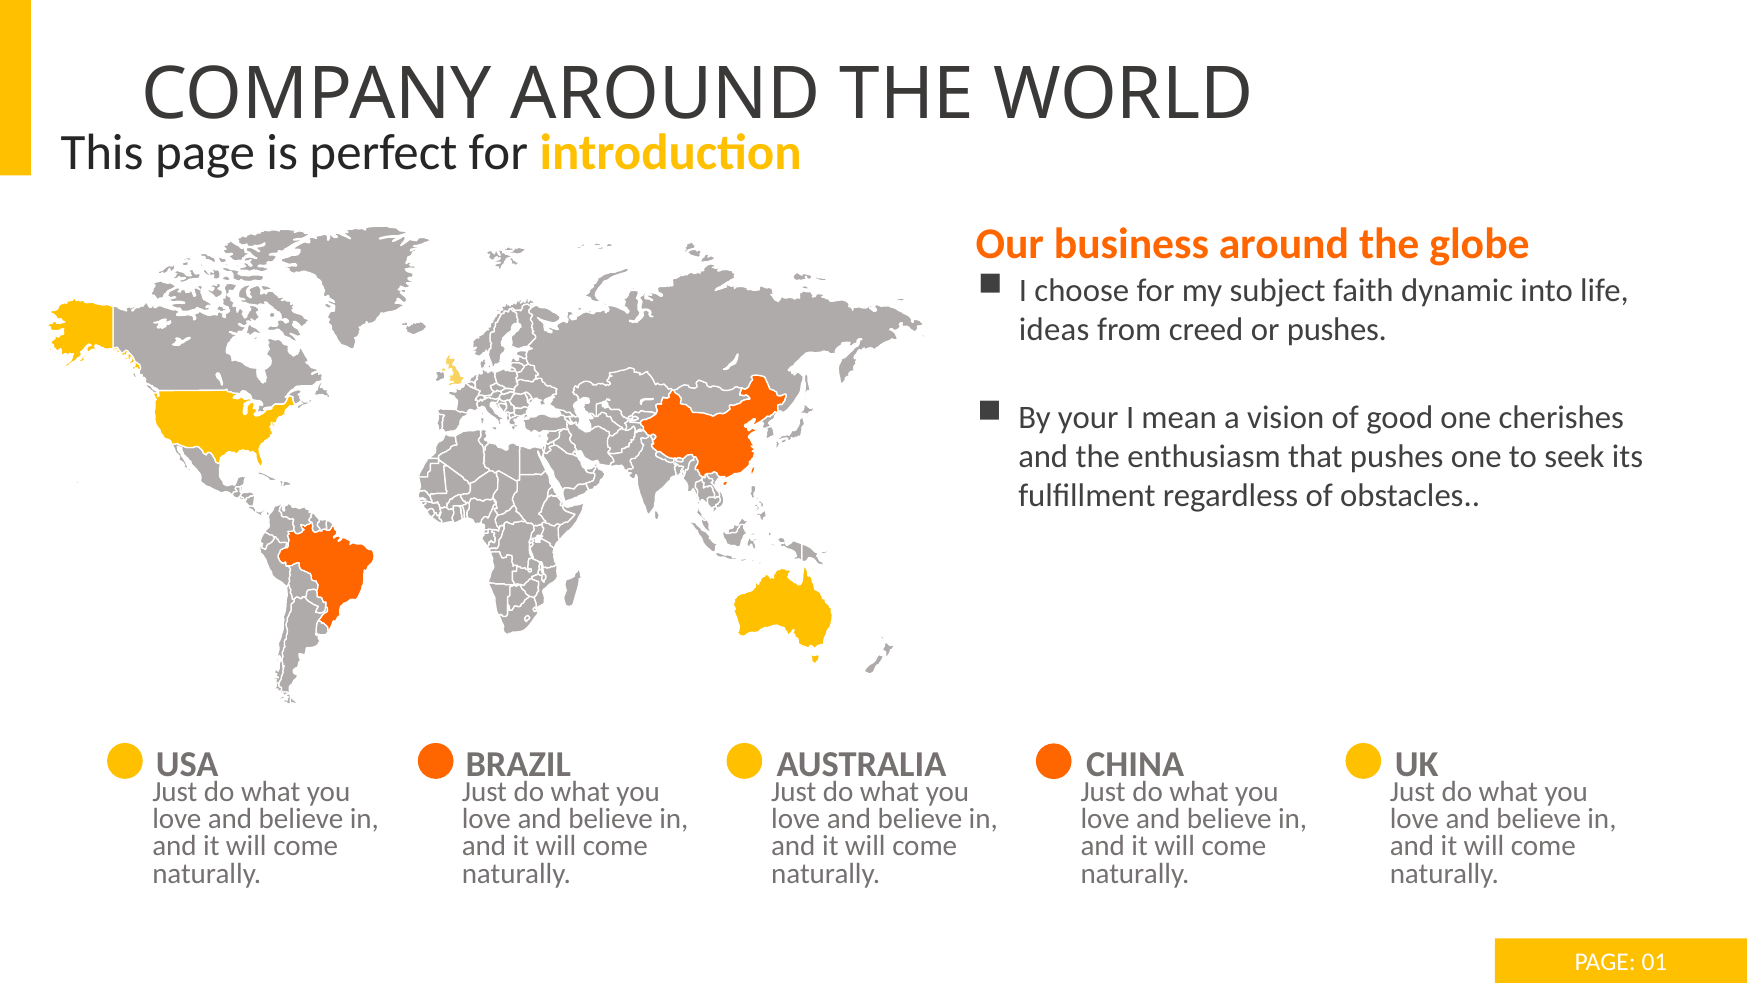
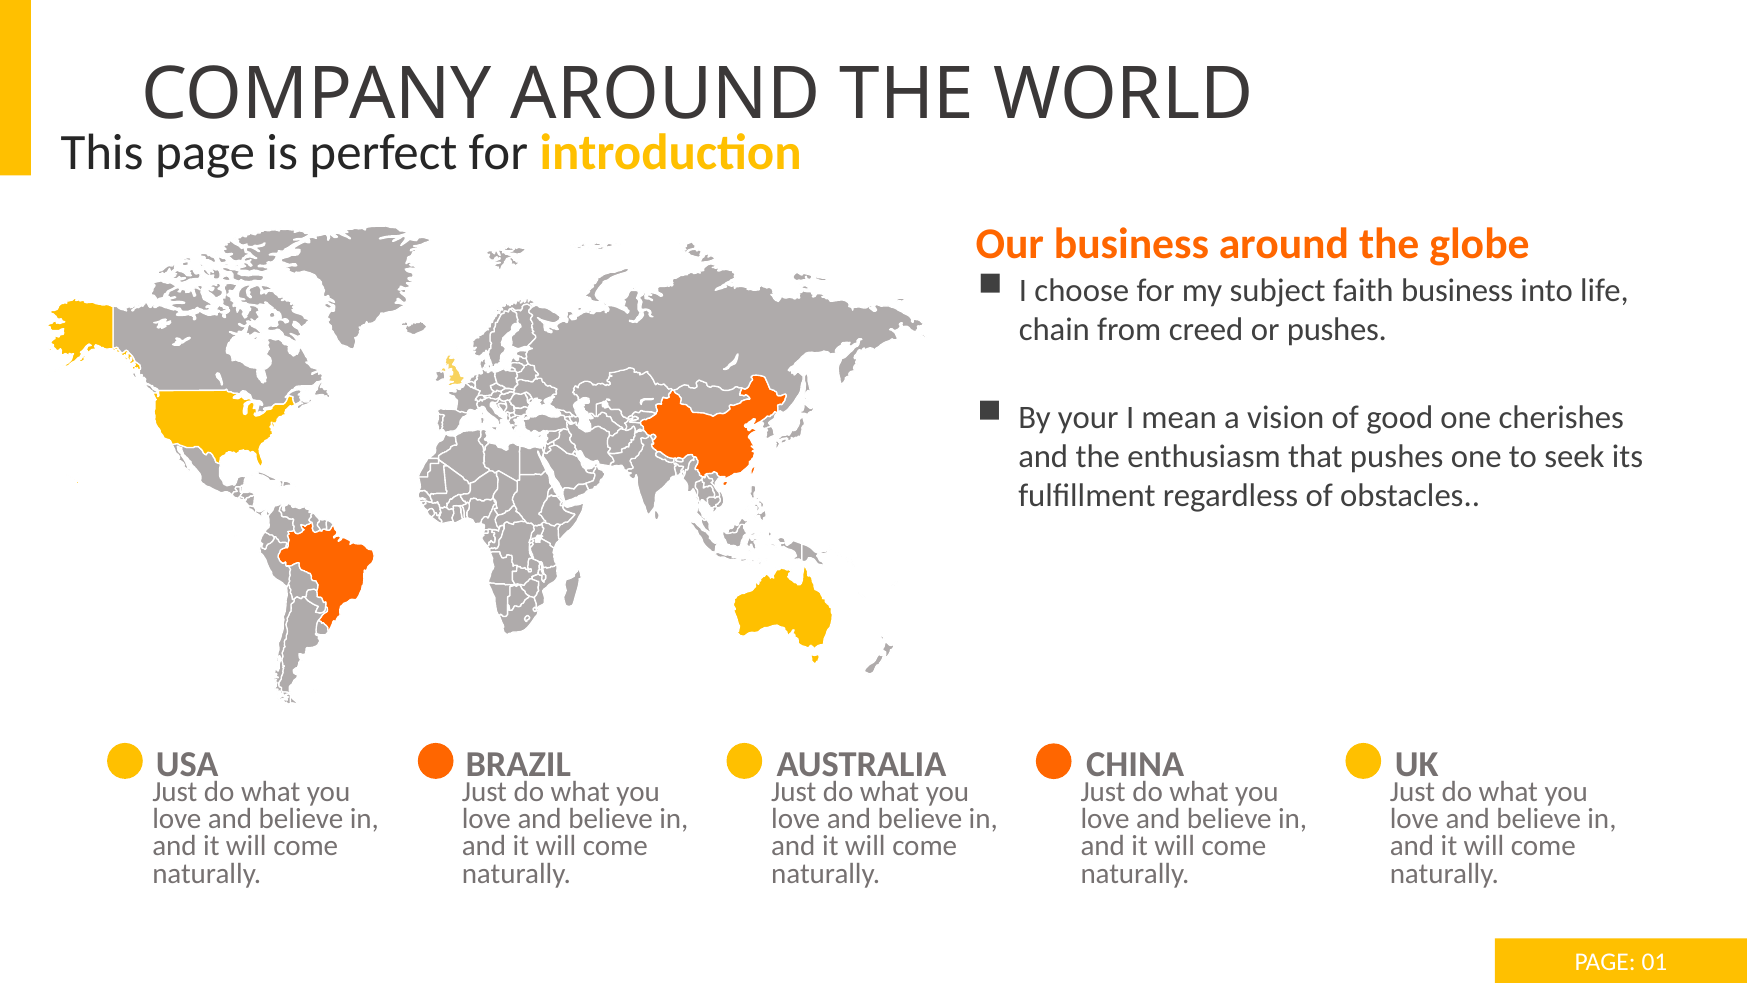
faith dynamic: dynamic -> business (1457, 290)
ideas: ideas -> chain (1054, 329)
